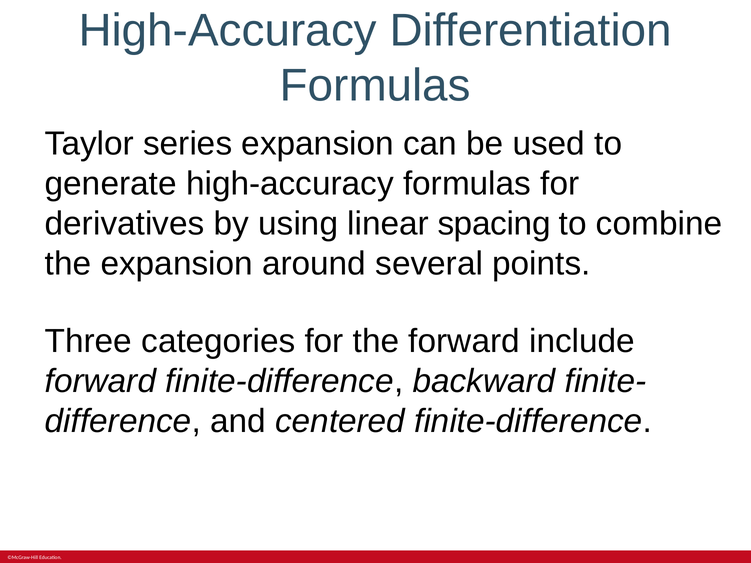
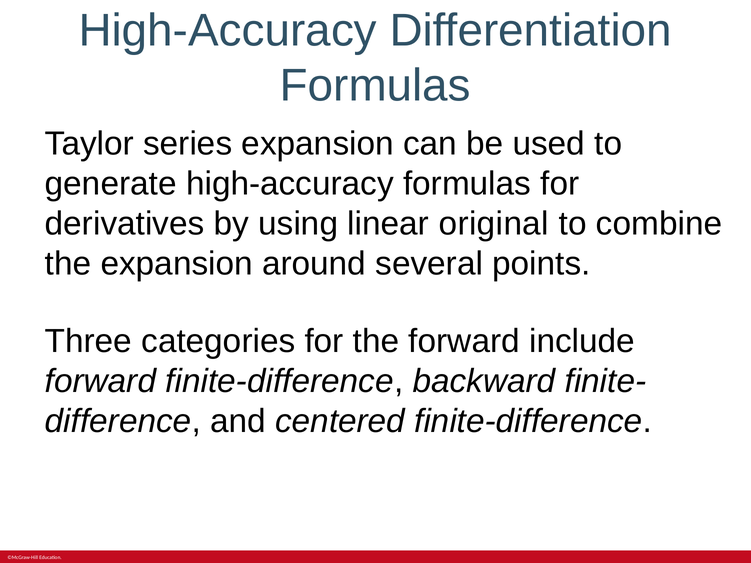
spacing: spacing -> original (494, 224)
